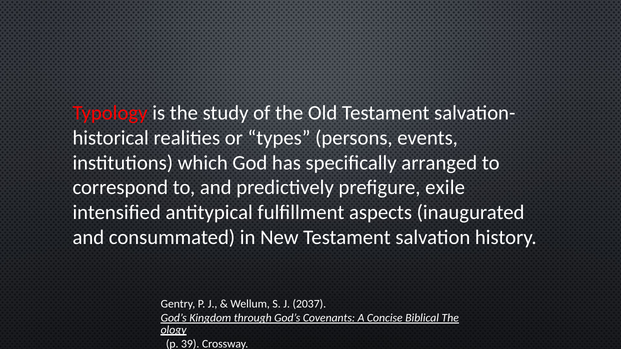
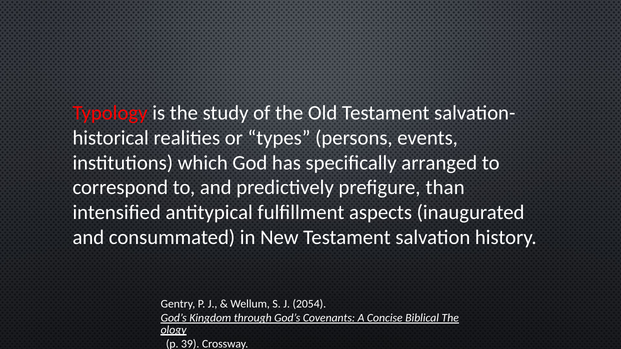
exile: exile -> than (445, 188)
2037: 2037 -> 2054 (309, 304)
